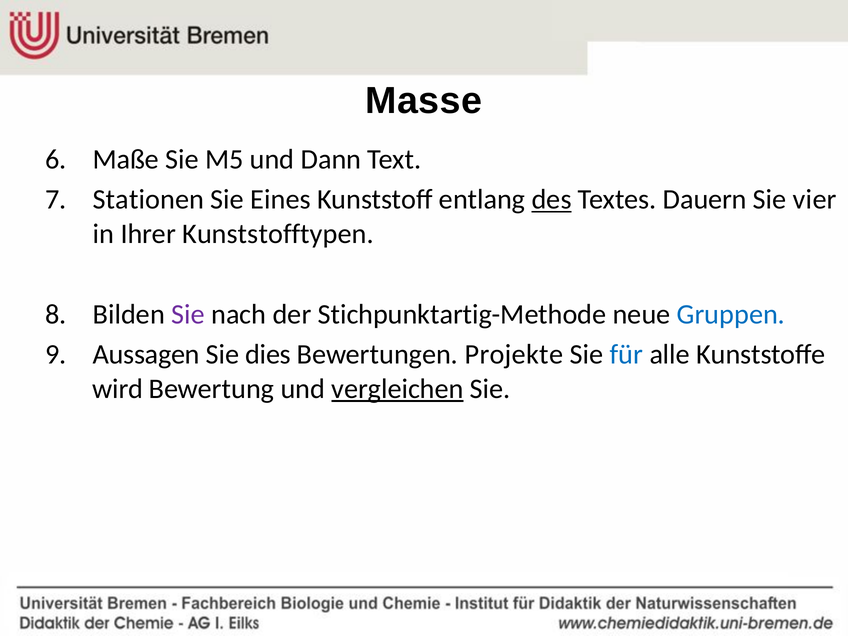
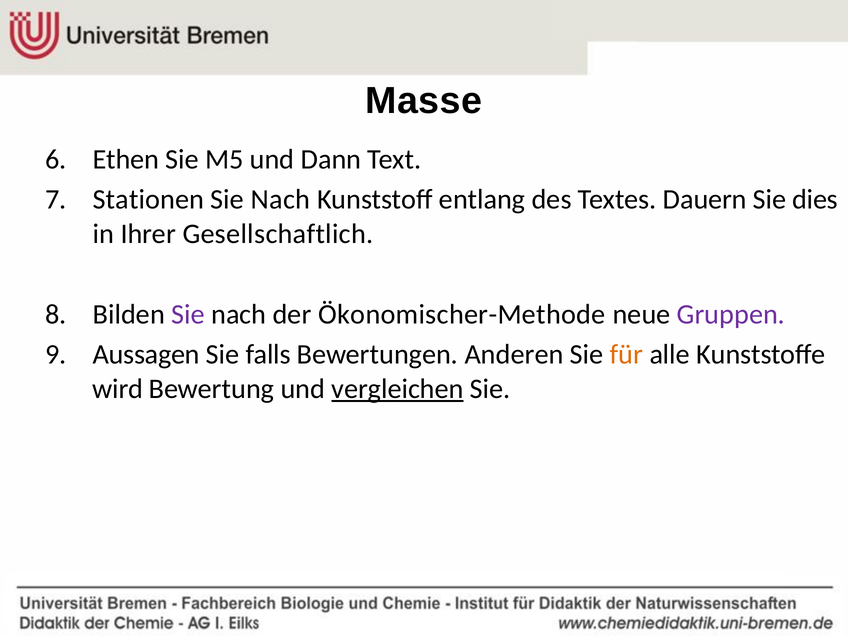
Maße: Maße -> Ethen (126, 159)
Eines: Eines -> Nach (280, 200)
des underline: present -> none (552, 200)
vier: vier -> dies (815, 200)
Kunststofftypen: Kunststofftypen -> Gesellschaftlich (278, 234)
Stichpunktartig-Methode: Stichpunktartig-Methode -> Ökonomischer-Methode (462, 314)
Gruppen colour: blue -> purple (731, 314)
dies: dies -> falls (268, 354)
Projekte: Projekte -> Anderen (514, 354)
für colour: blue -> orange (626, 354)
